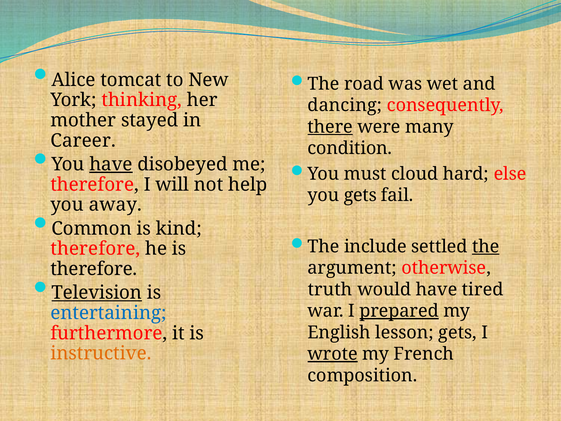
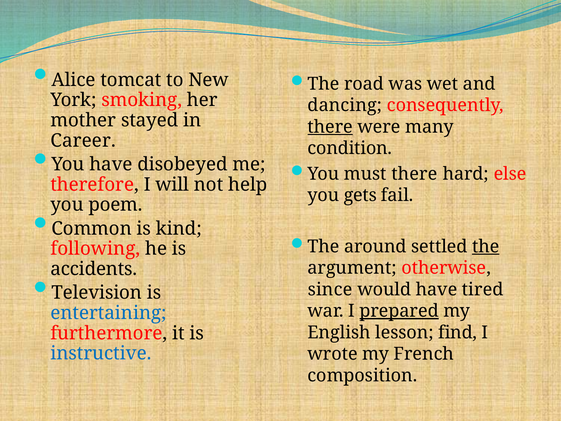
thinking: thinking -> smoking (142, 100)
have underline: present -> none (111, 164)
must cloud: cloud -> there (415, 174)
away: away -> poem (115, 205)
include: include -> around (375, 246)
therefore: therefore -> following (95, 249)
therefore: therefore -> accidents (94, 269)
Television underline: present -> none (97, 293)
truth: truth -> since (330, 289)
lesson gets: gets -> find (458, 332)
instructive colour: orange -> blue (101, 353)
wrote underline: present -> none (333, 354)
